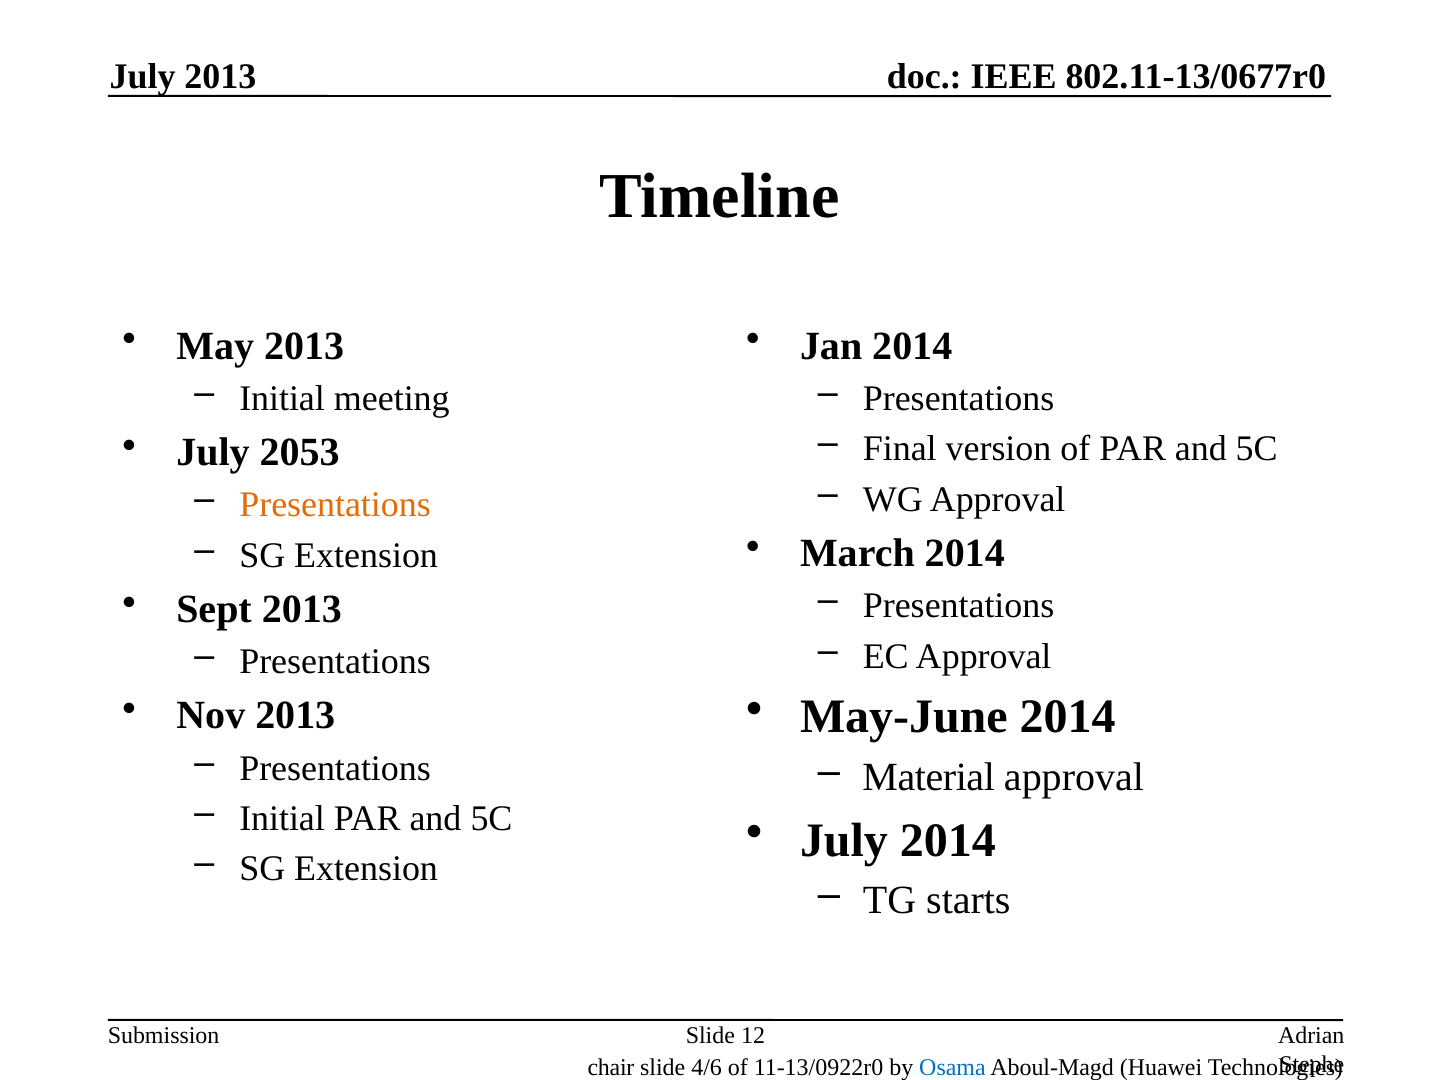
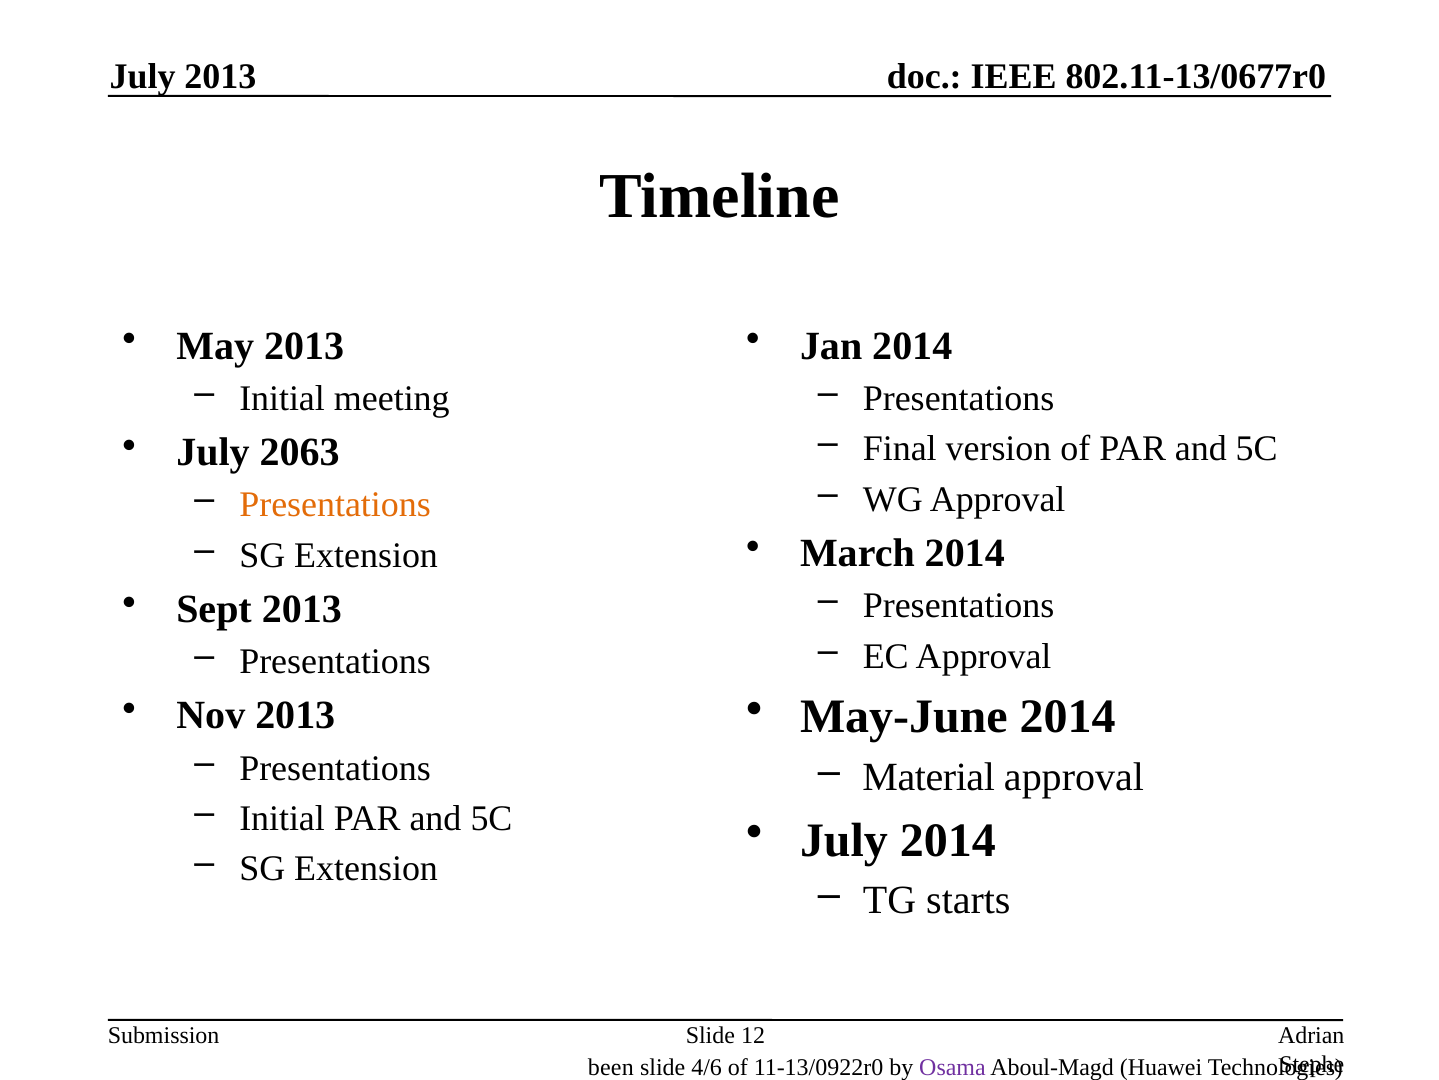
2053: 2053 -> 2063 (300, 452)
chair: chair -> been (611, 1067)
Osama colour: blue -> purple (952, 1067)
